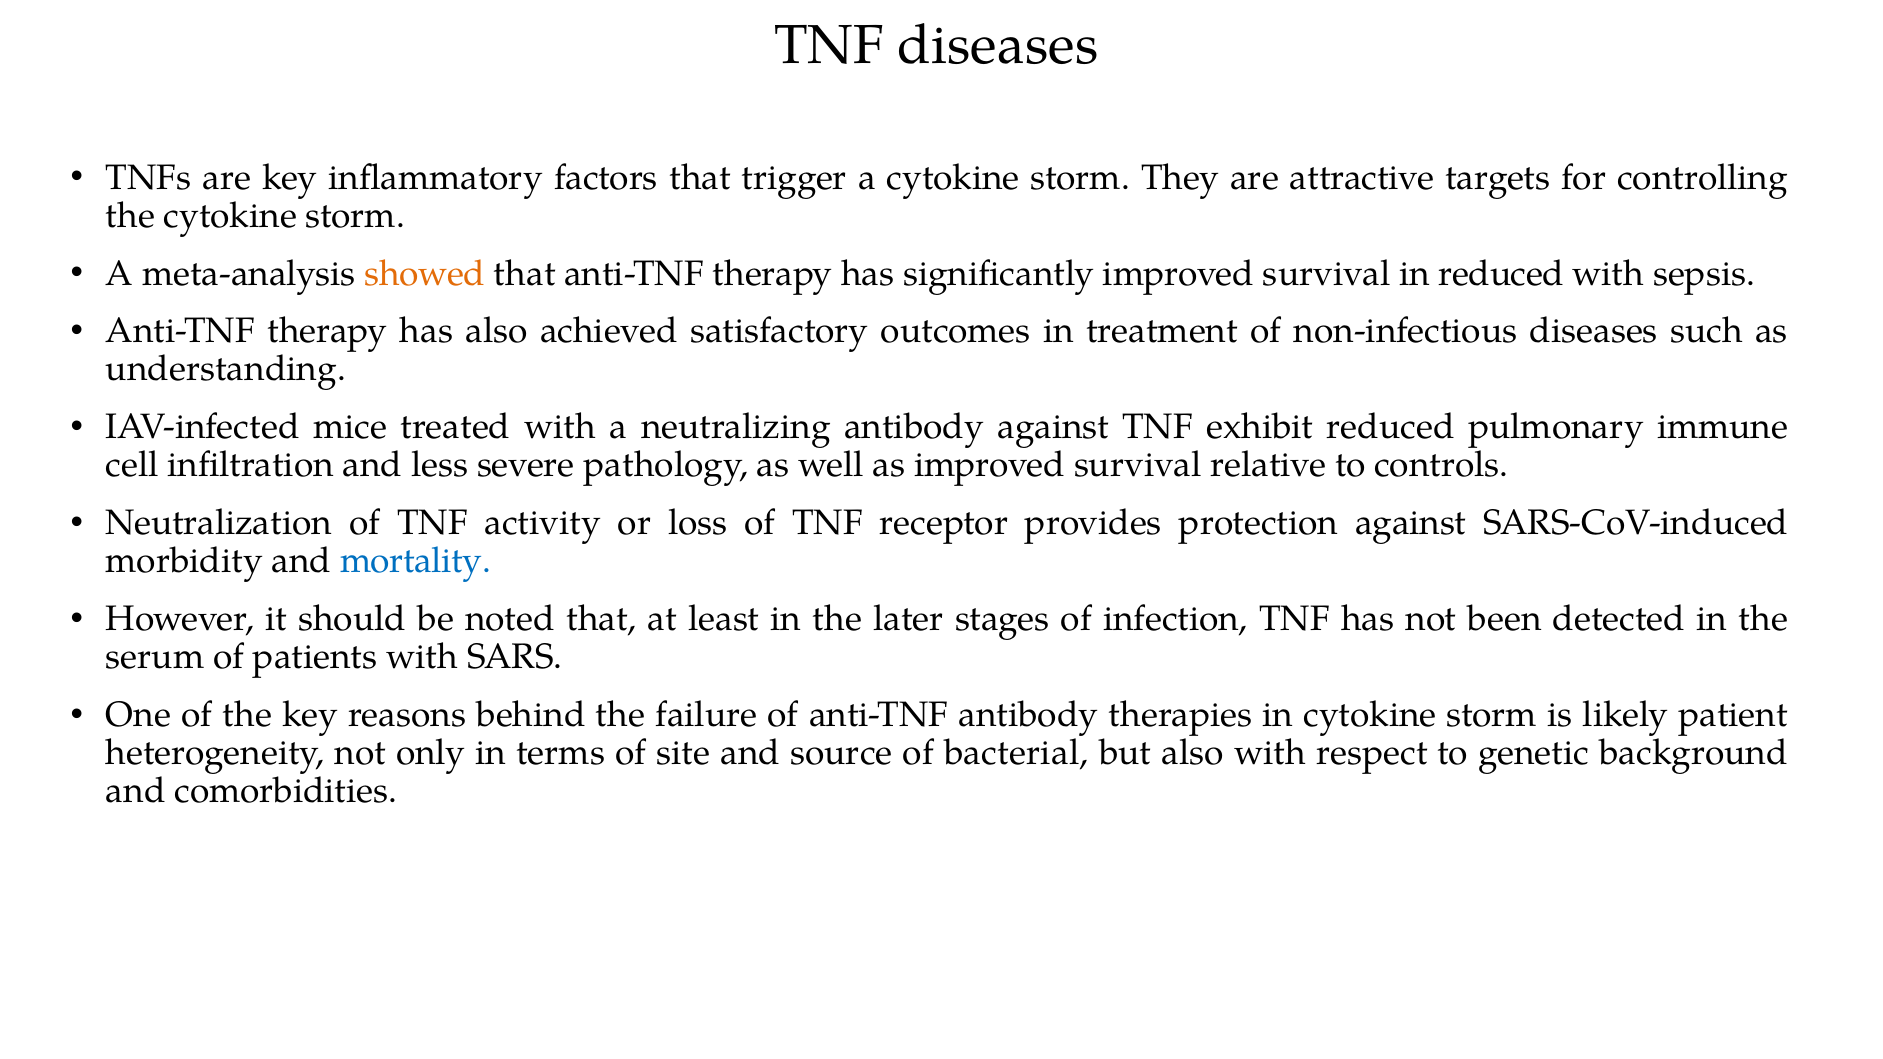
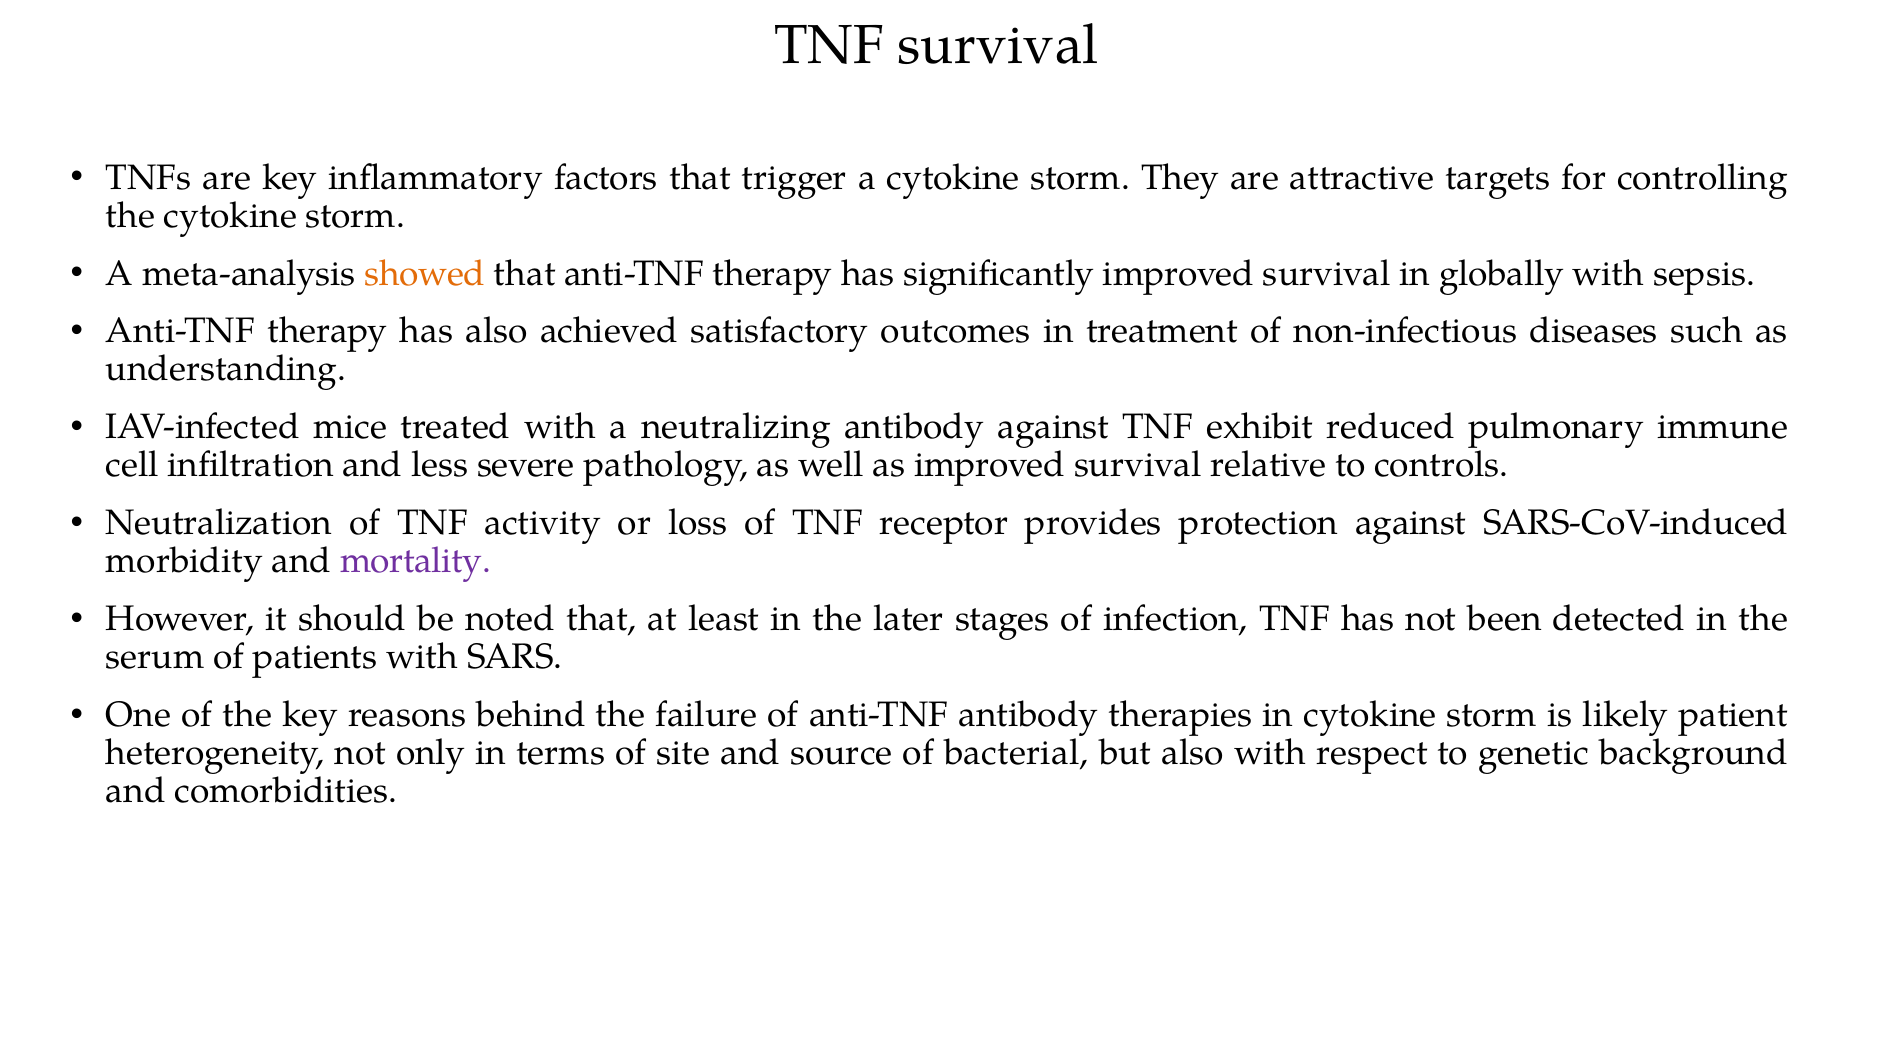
TNF diseases: diseases -> survival (998, 45)
in reduced: reduced -> globally (1502, 273)
mortality colour: blue -> purple (416, 561)
